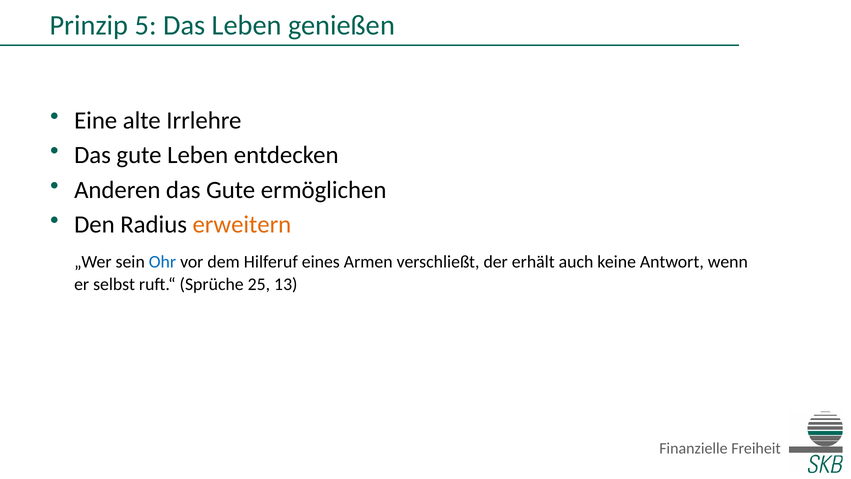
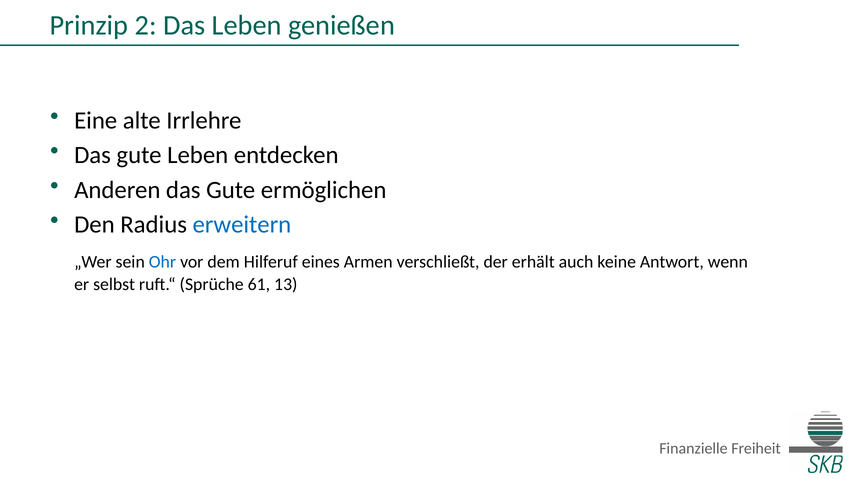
5: 5 -> 2 (146, 25)
erweitern colour: orange -> blue (242, 225)
25: 25 -> 61 (259, 284)
